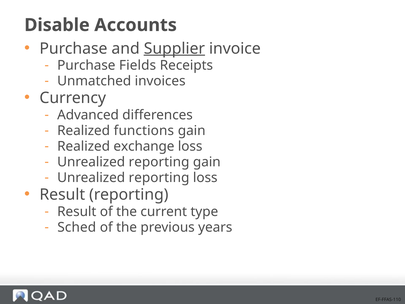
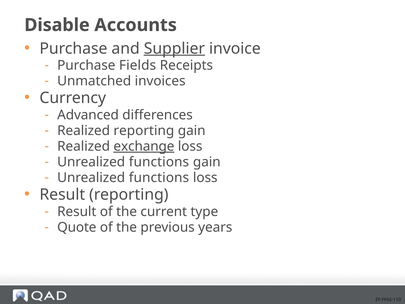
Realized functions: functions -> reporting (144, 131)
exchange underline: none -> present (144, 146)
reporting: reporting -> functions (159, 162)
reporting: reporting -> functions (159, 177)
Sched: Sched -> Quote (77, 227)
